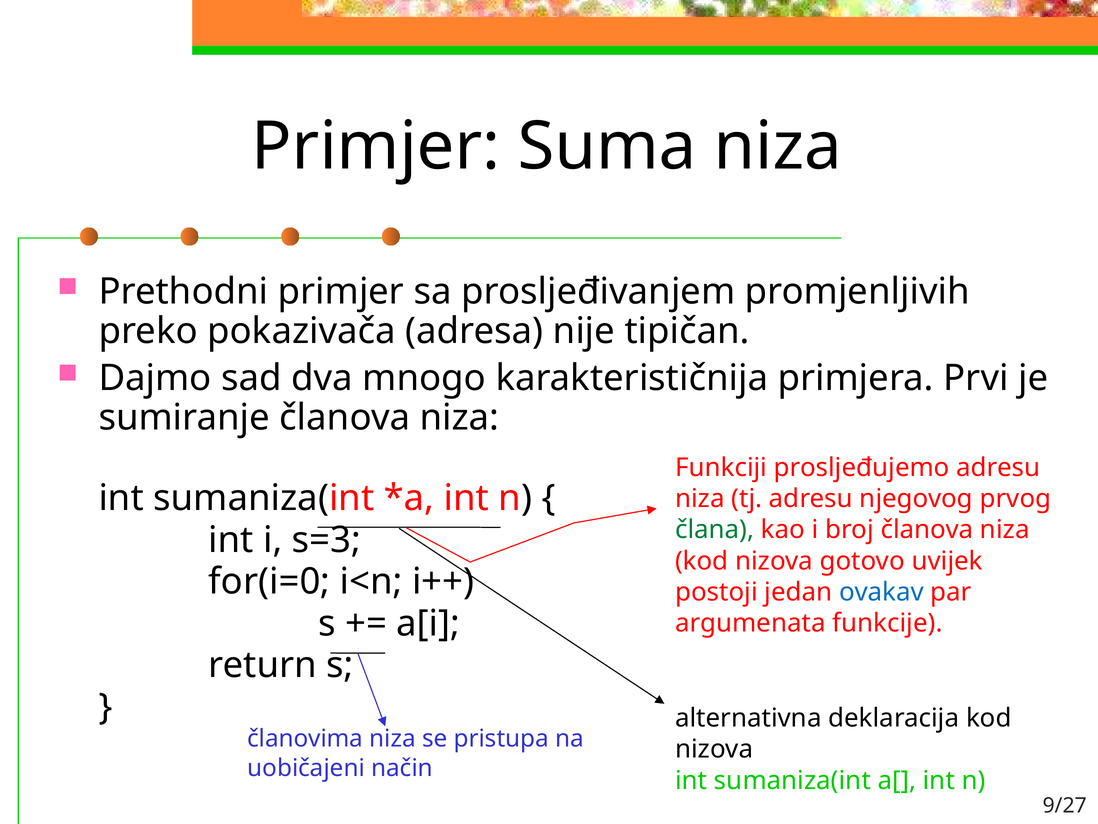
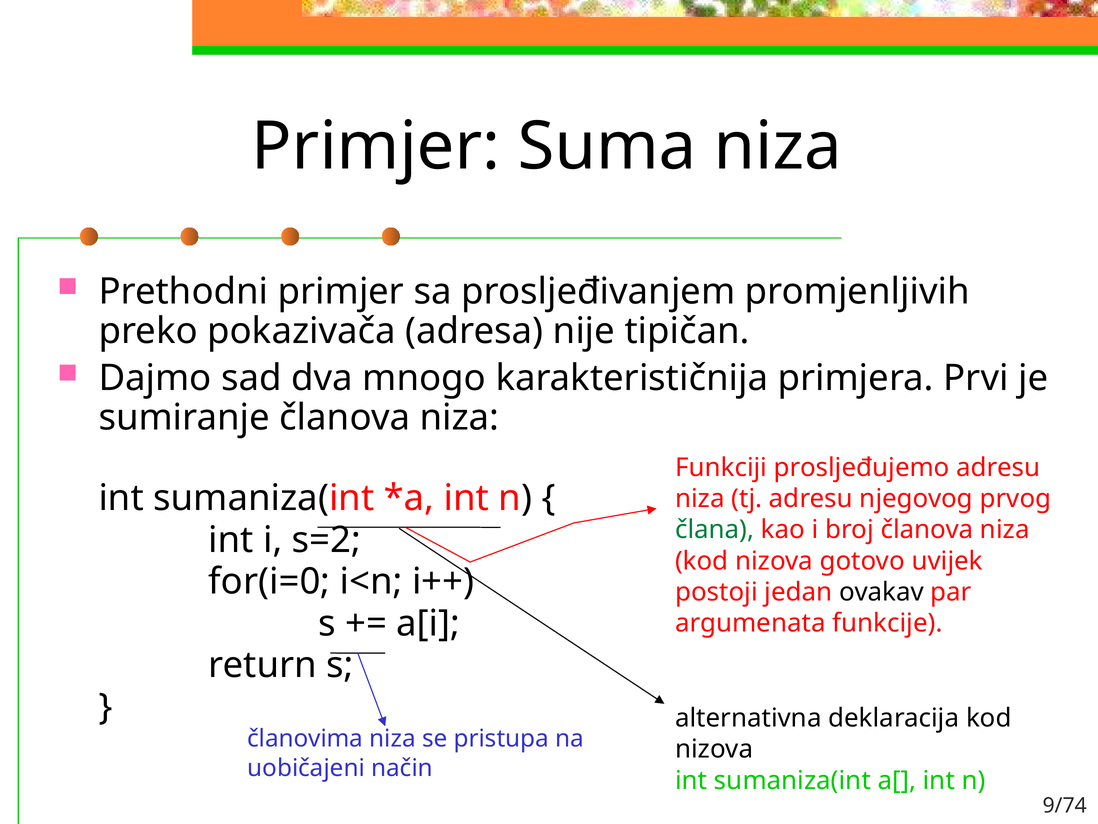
s=3: s=3 -> s=2 (326, 540)
ovakav colour: blue -> black (881, 592)
9/27: 9/27 -> 9/74 (1065, 805)
